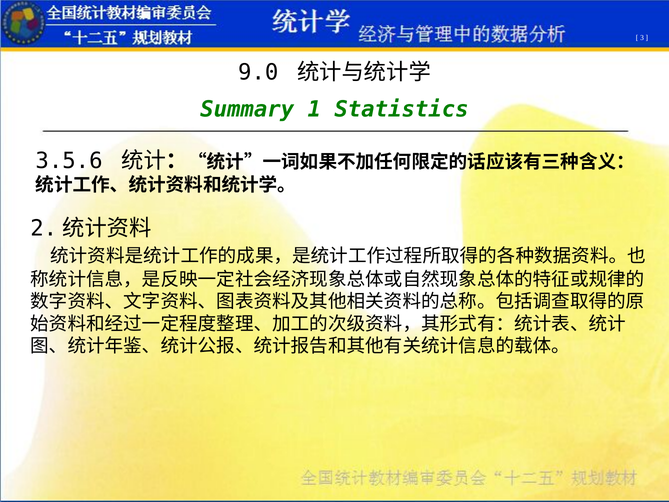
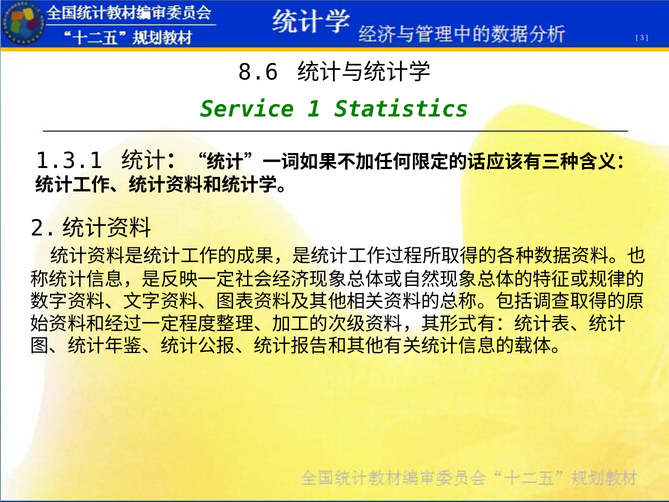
9.0: 9.0 -> 8.6 (258, 72)
Summary: Summary -> Service (247, 109)
3.5.6: 3.5.6 -> 1.3.1 (69, 161)
